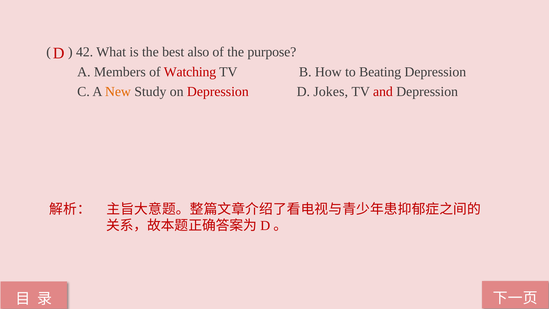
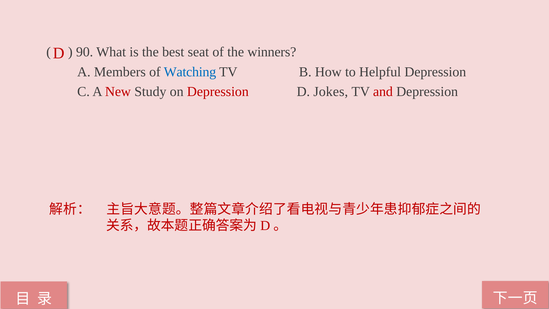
42: 42 -> 90 (85, 52)
also: also -> seat (198, 52)
purpose: purpose -> winners (272, 52)
Watching colour: red -> blue (190, 72)
Beating: Beating -> Helpful (380, 72)
New colour: orange -> red (118, 92)
